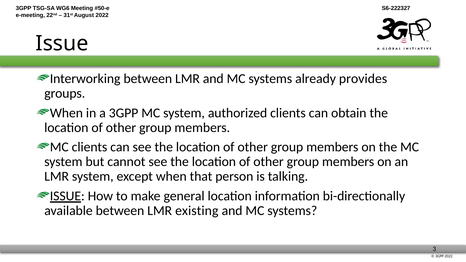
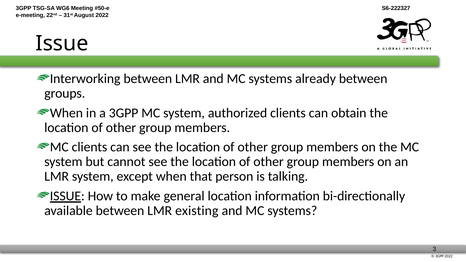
already provides: provides -> between (363, 79)
